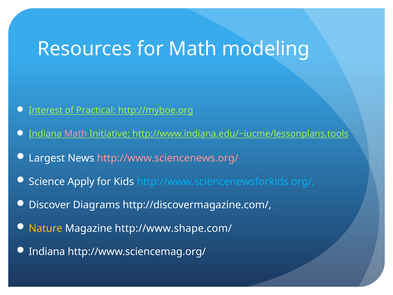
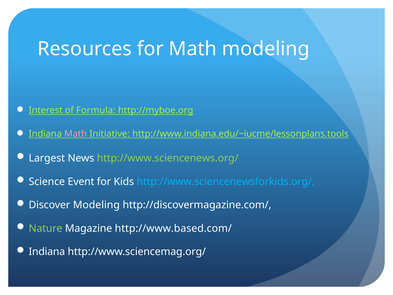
Practical: Practical -> Formula (96, 110)
http://www.sciencenews.org/ colour: pink -> light green (168, 158)
Apply: Apply -> Event (81, 181)
Discover Diagrams: Diagrams -> Modeling (96, 205)
Nature colour: yellow -> light green (46, 228)
http://www.shape.com/: http://www.shape.com/ -> http://www.based.com/ (173, 228)
